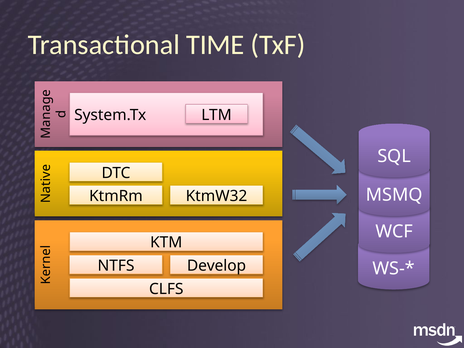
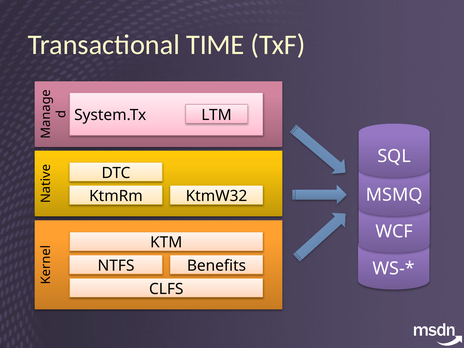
Develop: Develop -> Benefits (217, 266)
